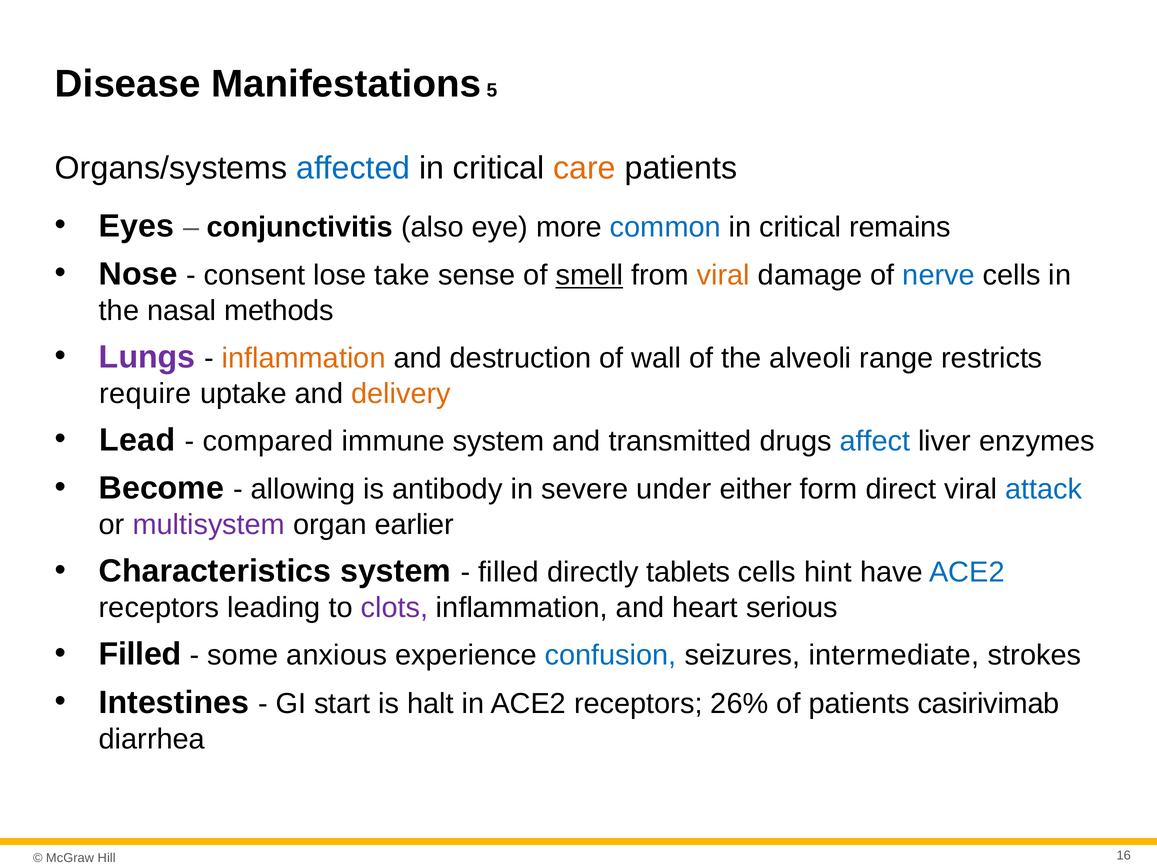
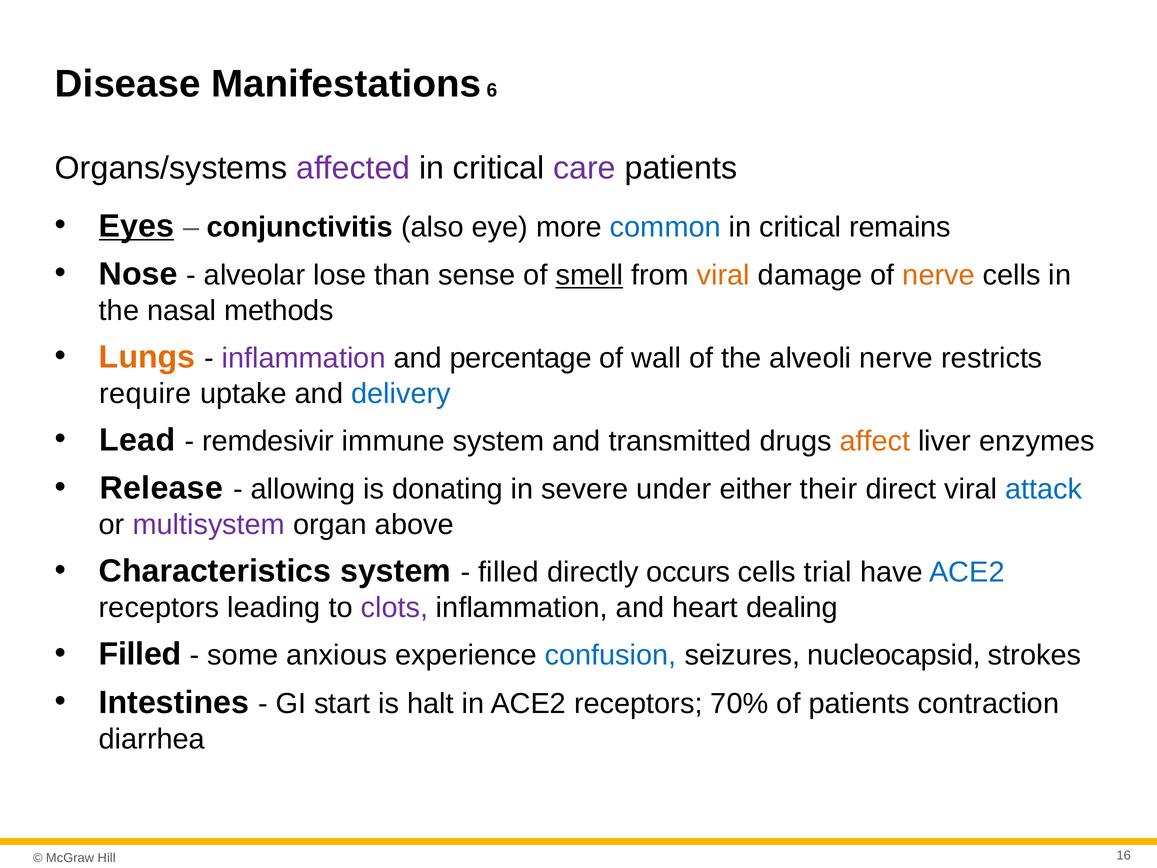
5: 5 -> 6 (492, 91)
affected colour: blue -> purple (353, 168)
care colour: orange -> purple (584, 168)
Eyes underline: none -> present (136, 226)
consent: consent -> alveolar (255, 275)
take: take -> than (402, 275)
nerve colour: blue -> orange (939, 275)
Lungs colour: purple -> orange (147, 357)
inflammation colour: orange -> purple (304, 358)
destruction: destruction -> percentage (521, 358)
alveoli range: range -> nerve (896, 358)
delivery colour: orange -> blue (401, 393)
compared: compared -> remdesivir (268, 441)
affect colour: blue -> orange (875, 441)
Become: Become -> Release (161, 488)
antibody: antibody -> donating (447, 489)
form: form -> their (828, 489)
earlier: earlier -> above (414, 525)
tablets: tablets -> occurs (688, 572)
hint: hint -> trial (828, 572)
serious: serious -> dealing (792, 608)
intermediate: intermediate -> nucleocapsid (894, 655)
26%: 26% -> 70% (739, 703)
casirivimab: casirivimab -> contraction (988, 703)
